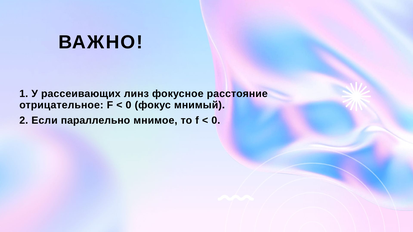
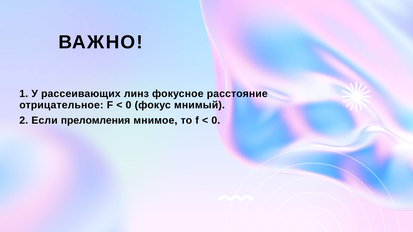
параллельно: параллельно -> преломления (96, 121)
